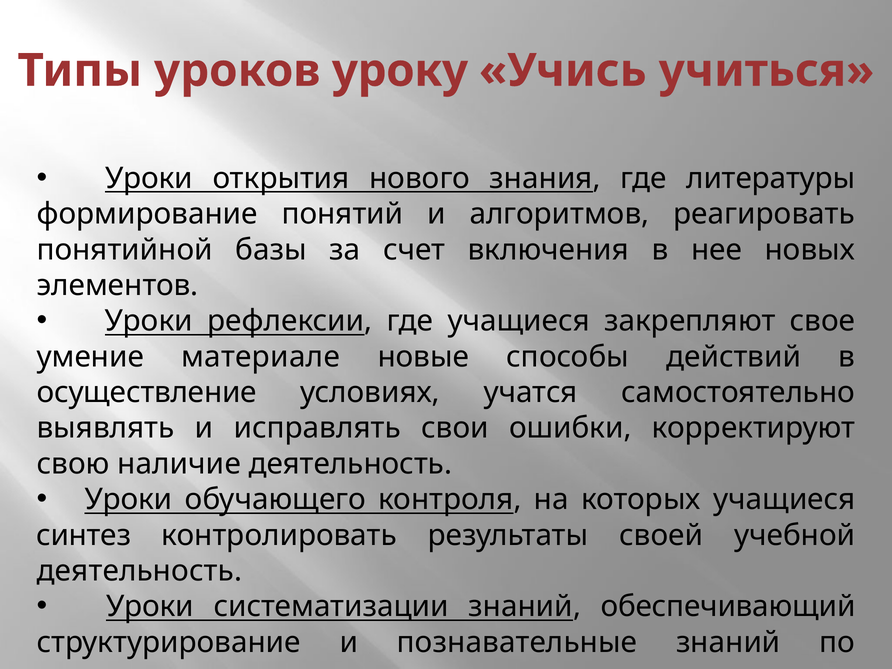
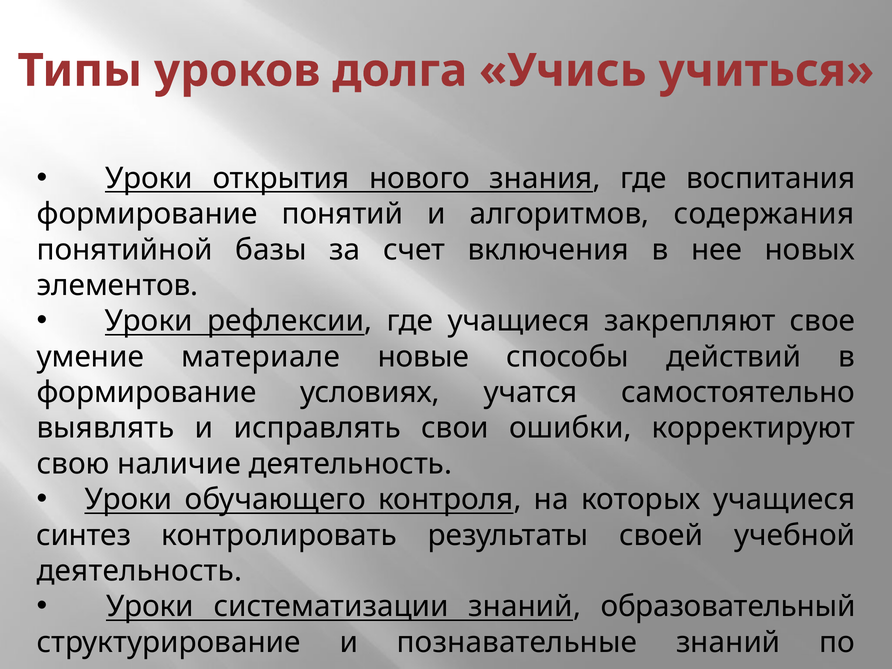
уроку: уроку -> долга (400, 71)
литературы: литературы -> воспитания (771, 178)
реагировать: реагировать -> содержания (764, 214)
осуществление: осуществление -> формирование (147, 392)
обеспечивающий: обеспечивающий -> образовательный (728, 607)
